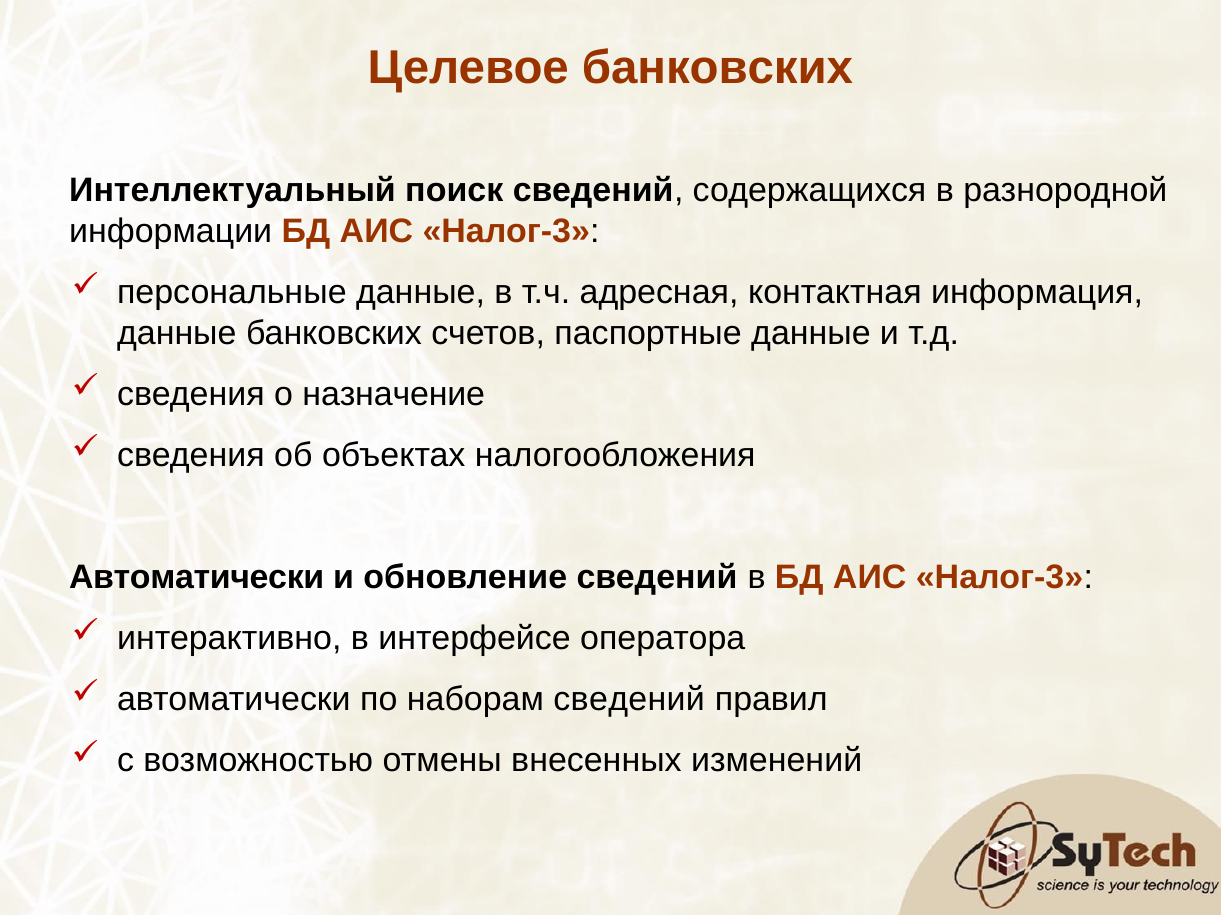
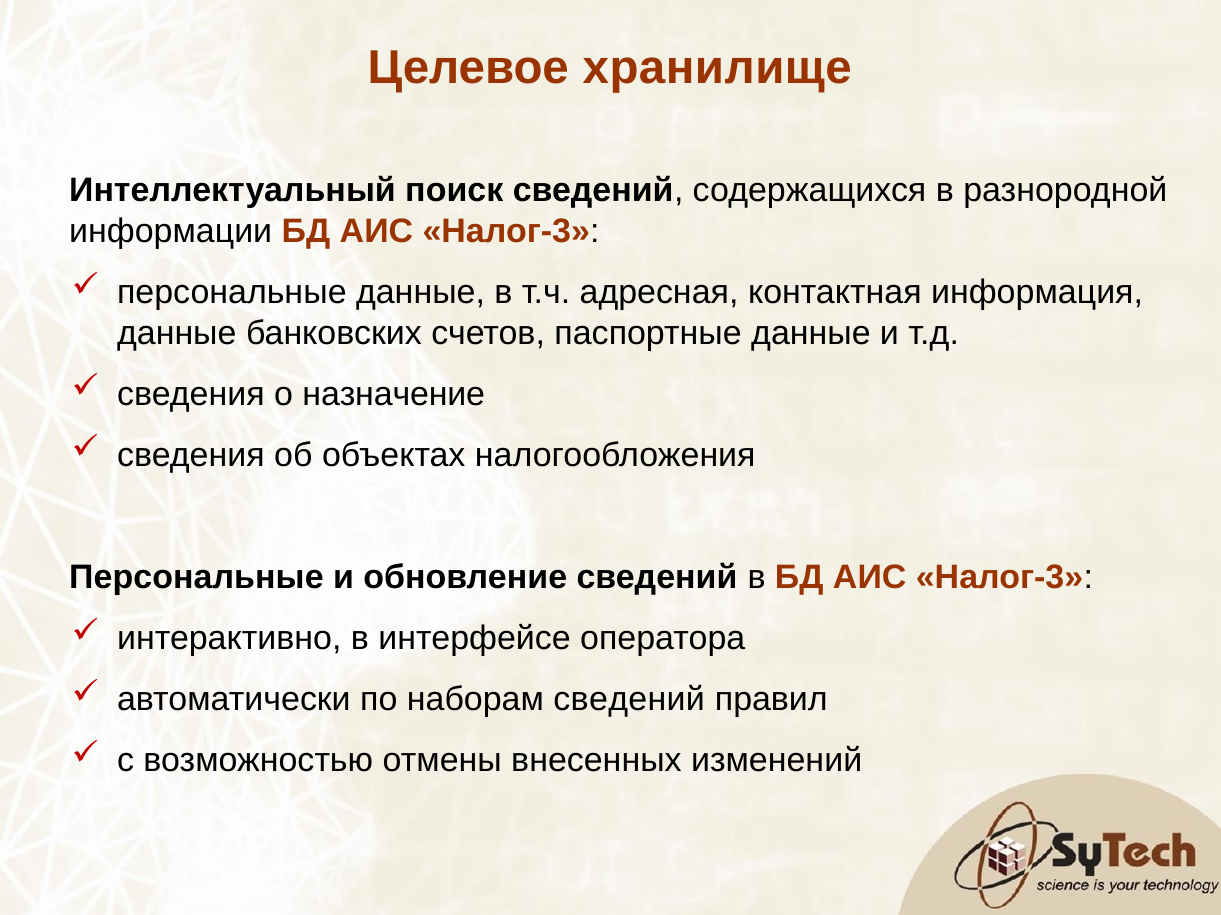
Целевое банковских: банковских -> хранилище (717, 68)
Автоматически: Автоматически -> Персональные (196, 578)
